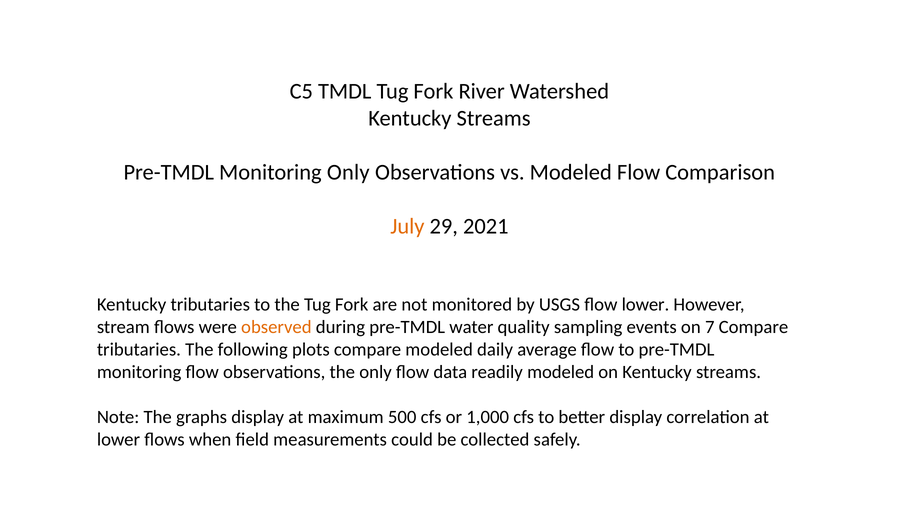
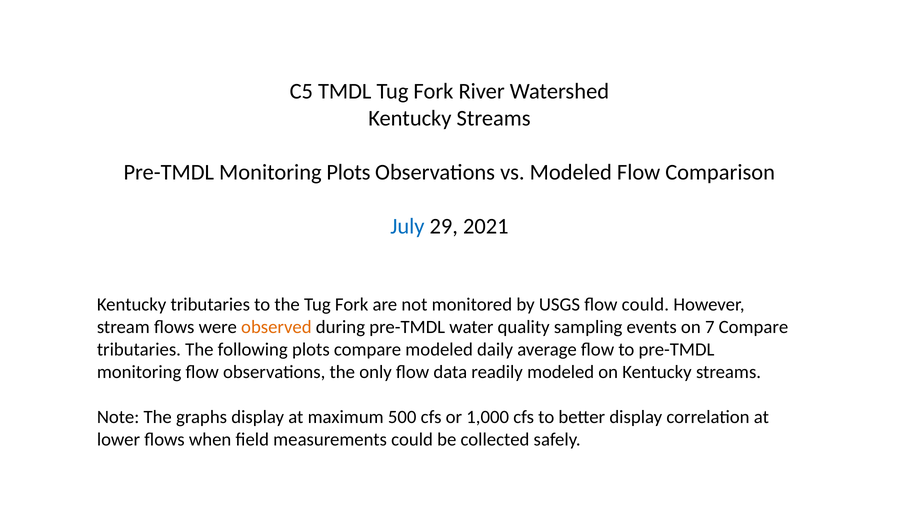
Monitoring Only: Only -> Plots (348, 172)
July colour: orange -> blue (407, 226)
flow lower: lower -> could (645, 304)
